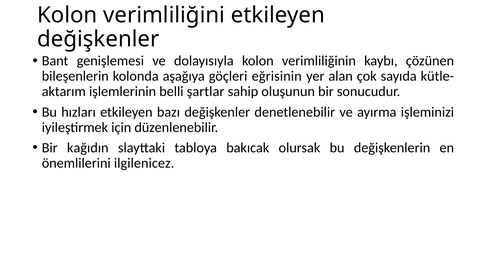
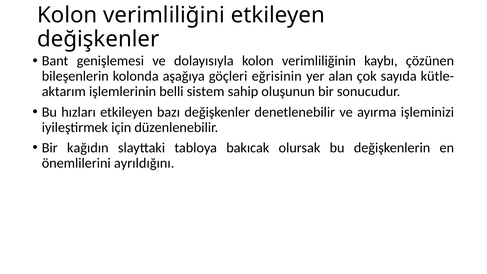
şartlar: şartlar -> sistem (206, 92)
ilgilenicez: ilgilenicez -> ayrıldığını (144, 163)
